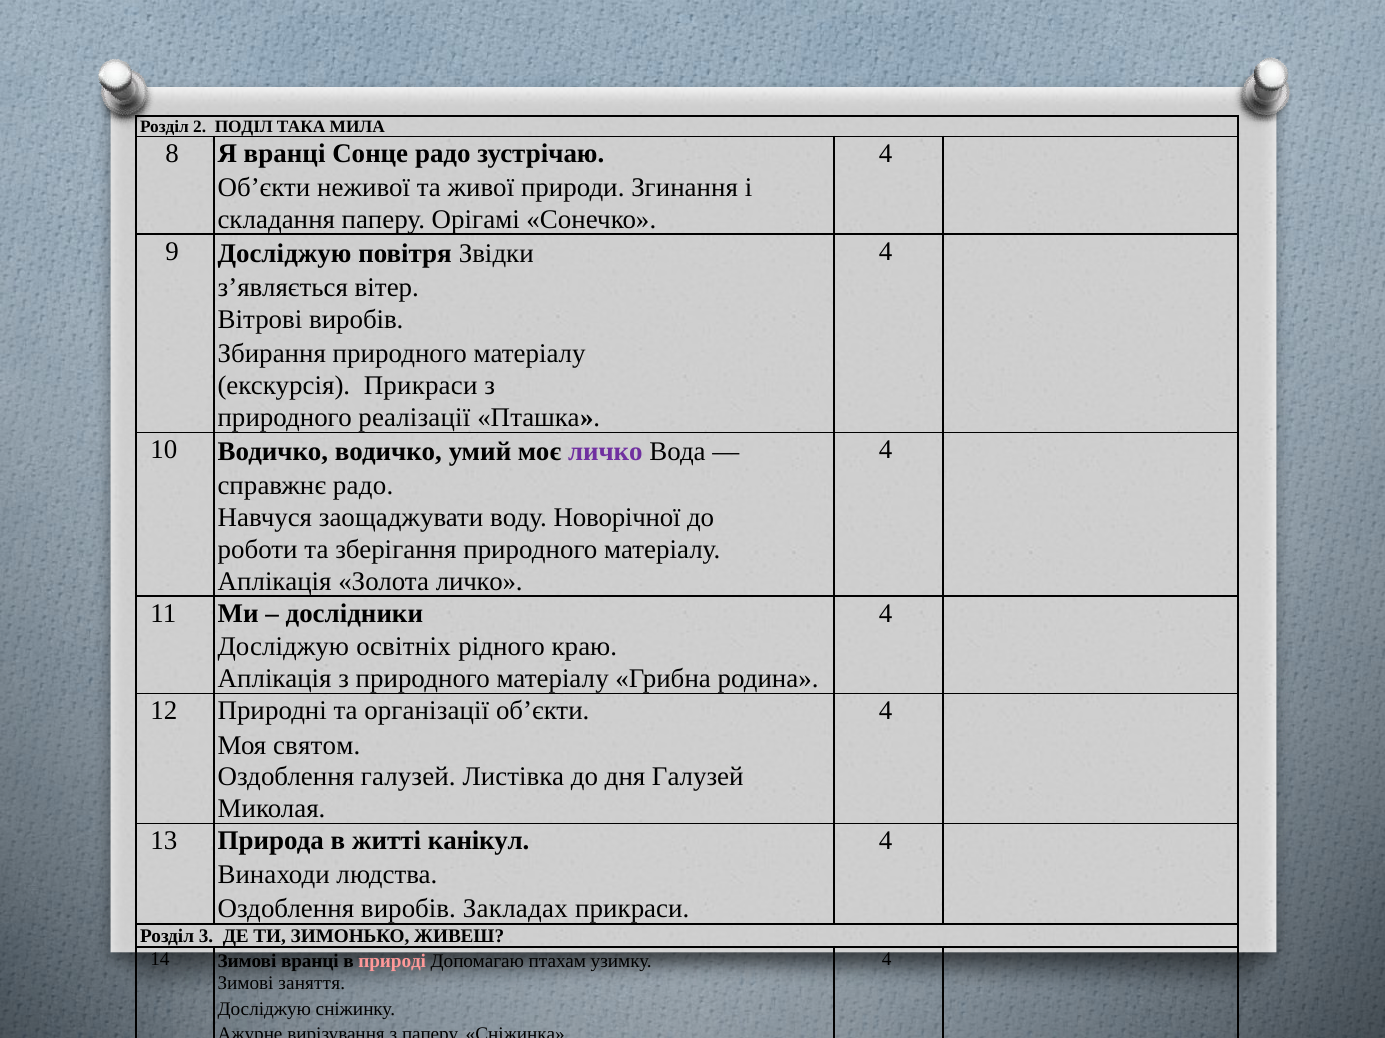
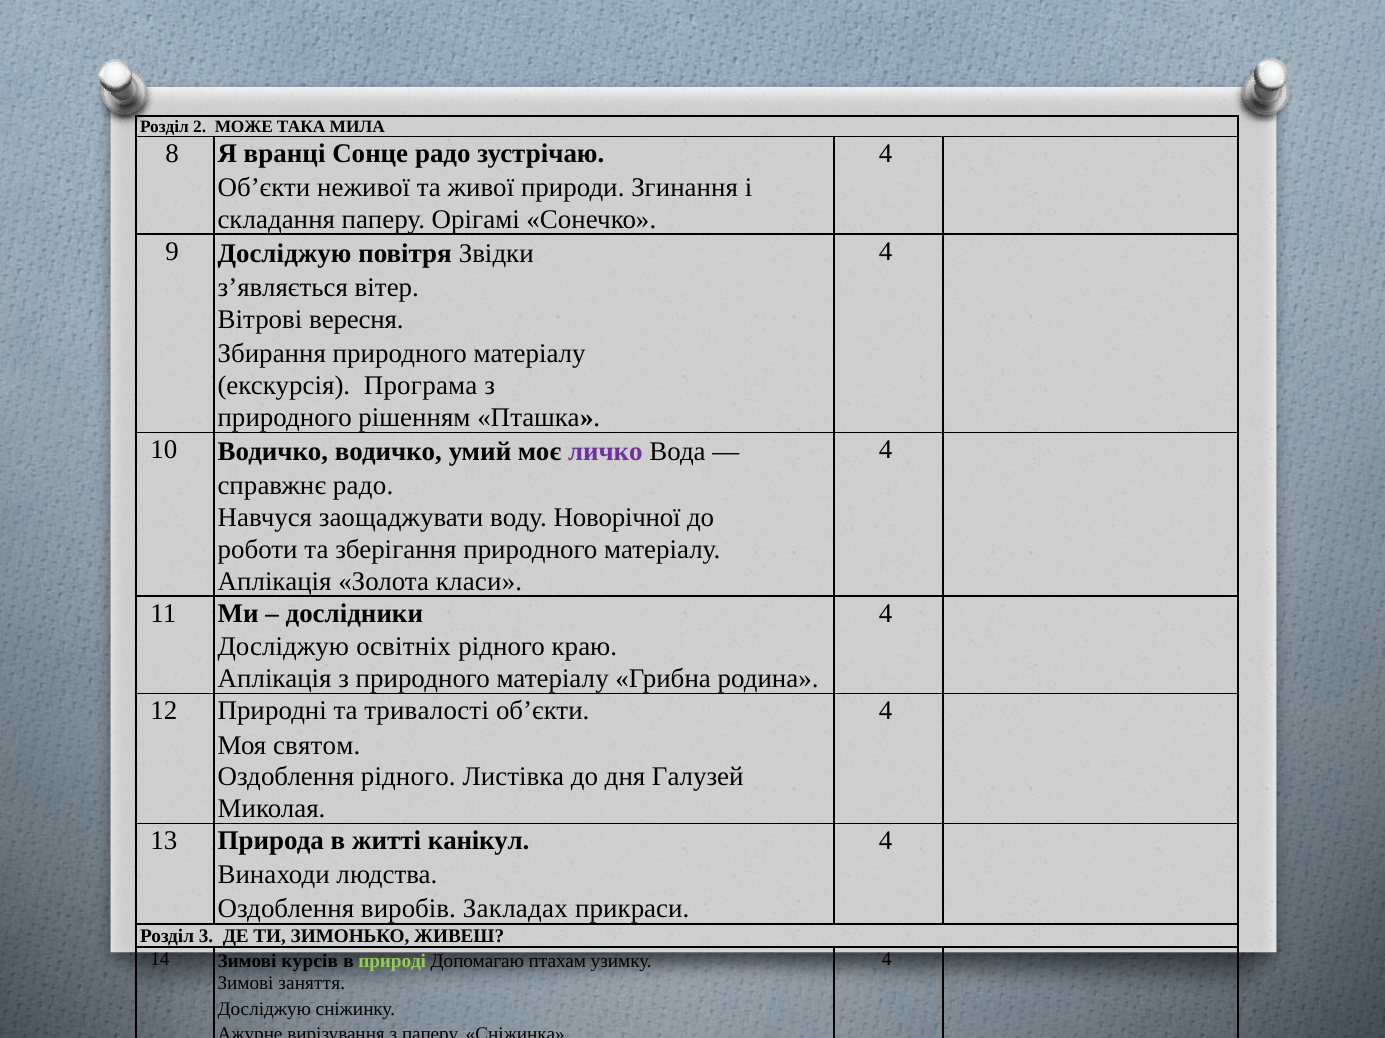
ПОДІЛ: ПОДІЛ -> МОЖЕ (244, 127)
Вітрові виробів: виробів -> вересня (356, 320)
екскурсія Прикраси: Прикраси -> Програма (421, 386)
реалізації: реалізації -> рішенням (414, 418)
Золота личко: личко -> класи (479, 582)
організації: організації -> тривалості (427, 712)
Оздоблення галузей: галузей -> рідного (408, 778)
Зимові вранці: вранці -> курсів (310, 961)
природі colour: pink -> light green (392, 961)
